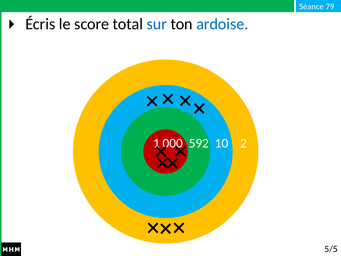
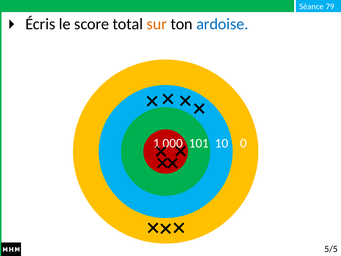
sur colour: blue -> orange (157, 24)
592: 592 -> 101 (199, 143)
2: 2 -> 0 (244, 143)
